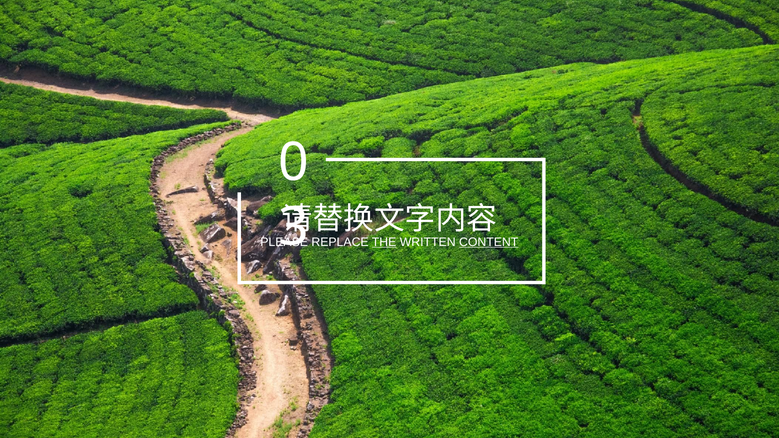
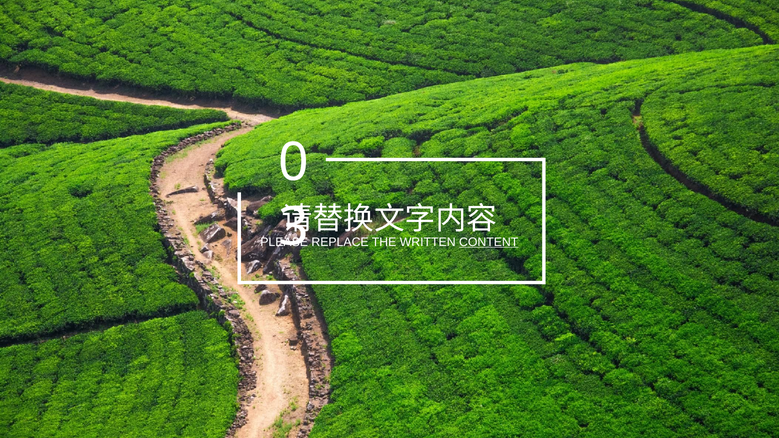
THE underline: present -> none (384, 242)
